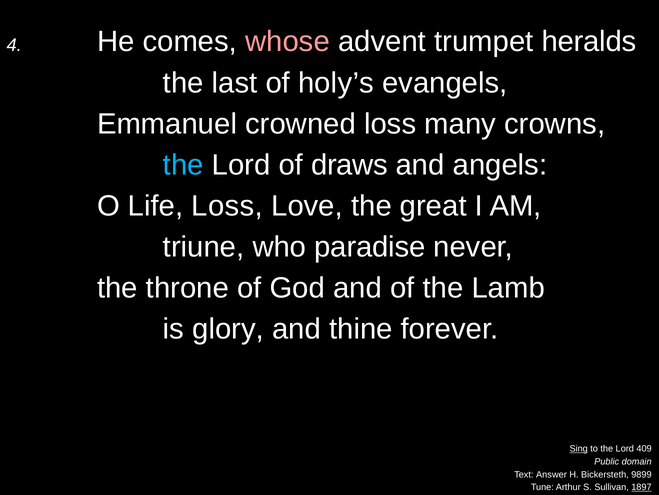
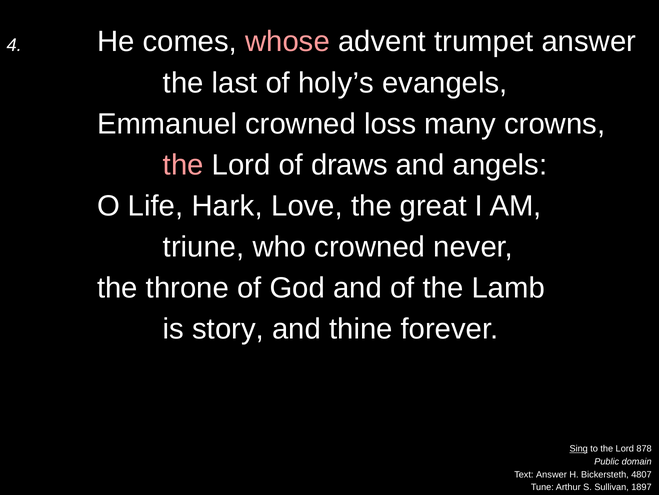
trumpet heralds: heralds -> answer (589, 42)
the colour: light blue -> pink (183, 165)
Life Loss: Loss -> Hark (227, 206)
who paradise: paradise -> crowned (370, 247)
glory: glory -> story (228, 329)
409: 409 -> 878 (644, 448)
9899: 9899 -> 4807 (641, 474)
1897 underline: present -> none (641, 487)
